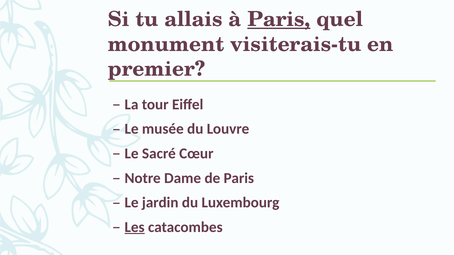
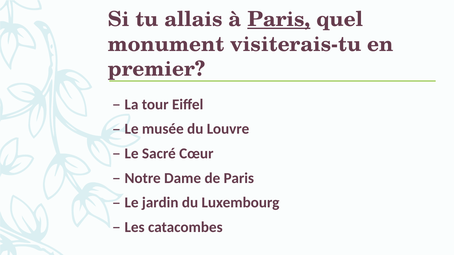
Les underline: present -> none (135, 227)
